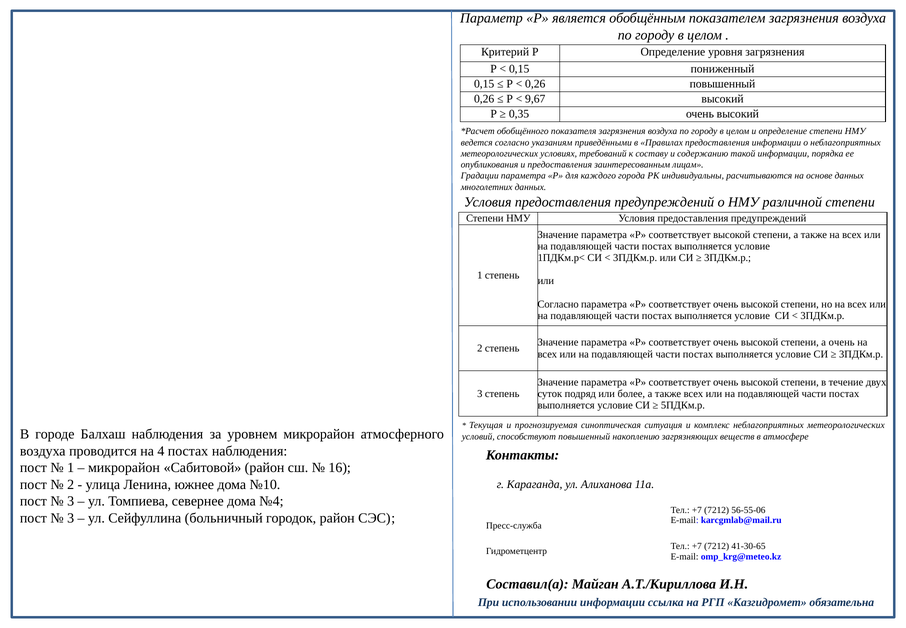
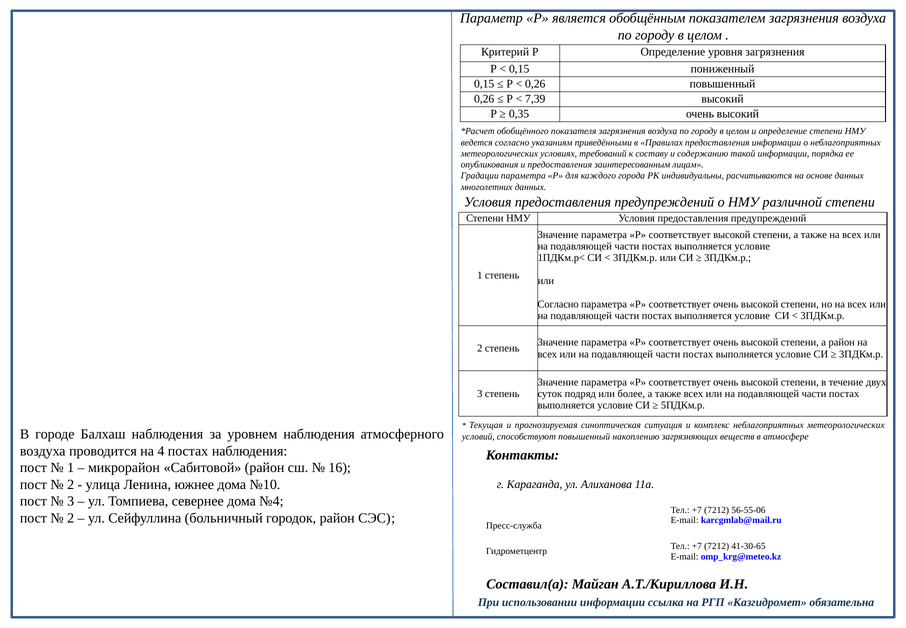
9,67: 9,67 -> 7,39 (535, 99)
а очень: очень -> район (842, 342)
уровнем микрорайон: микрорайон -> наблюдения (319, 434)
3: 3 -> 2 (71, 517)
